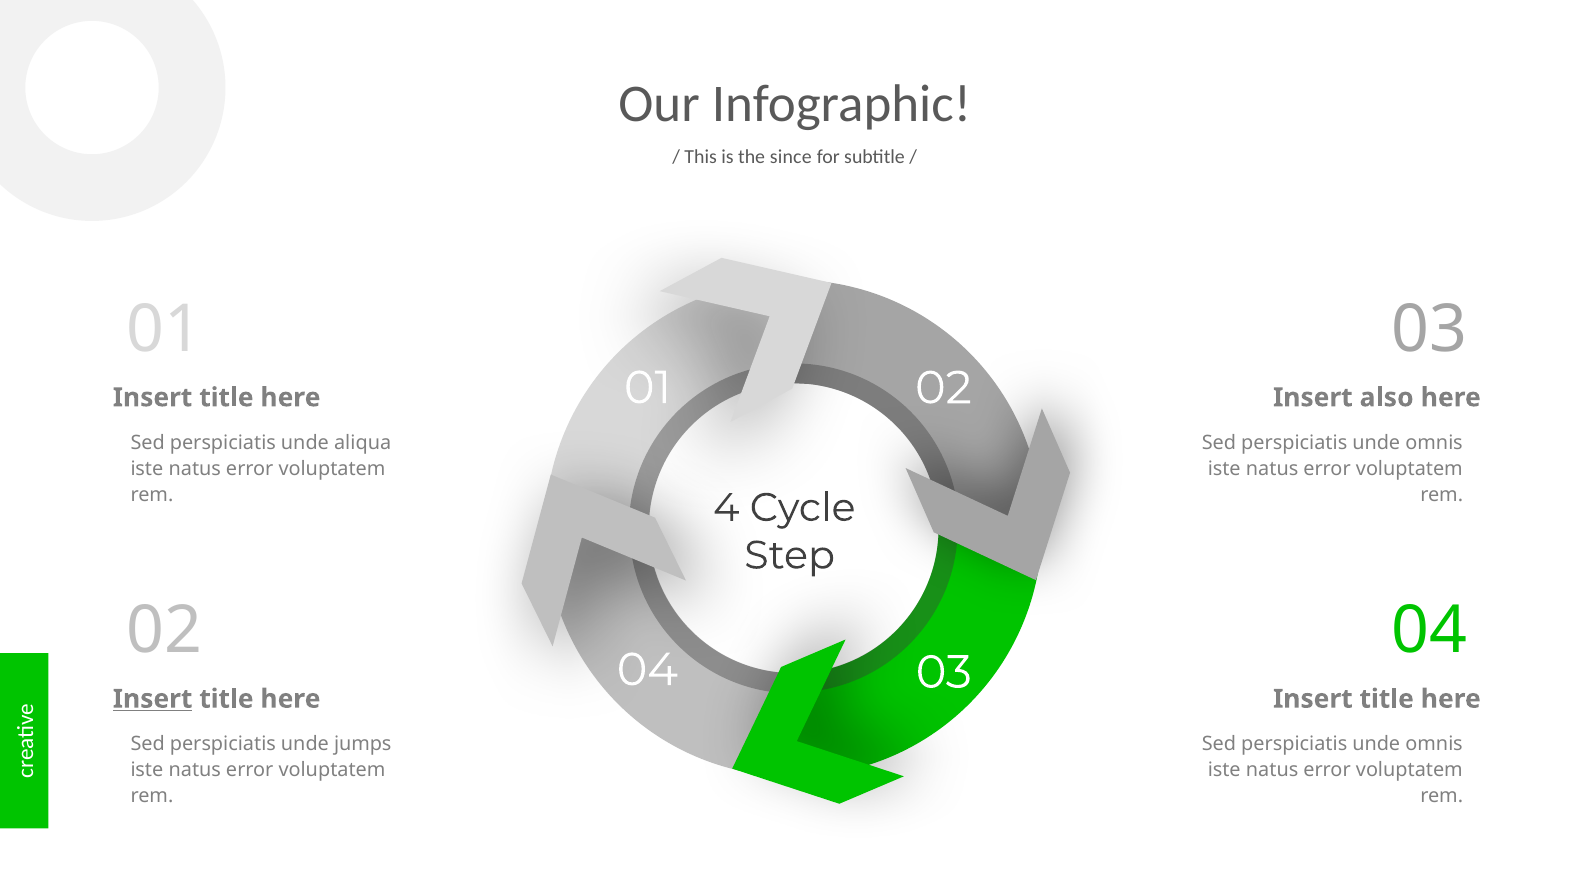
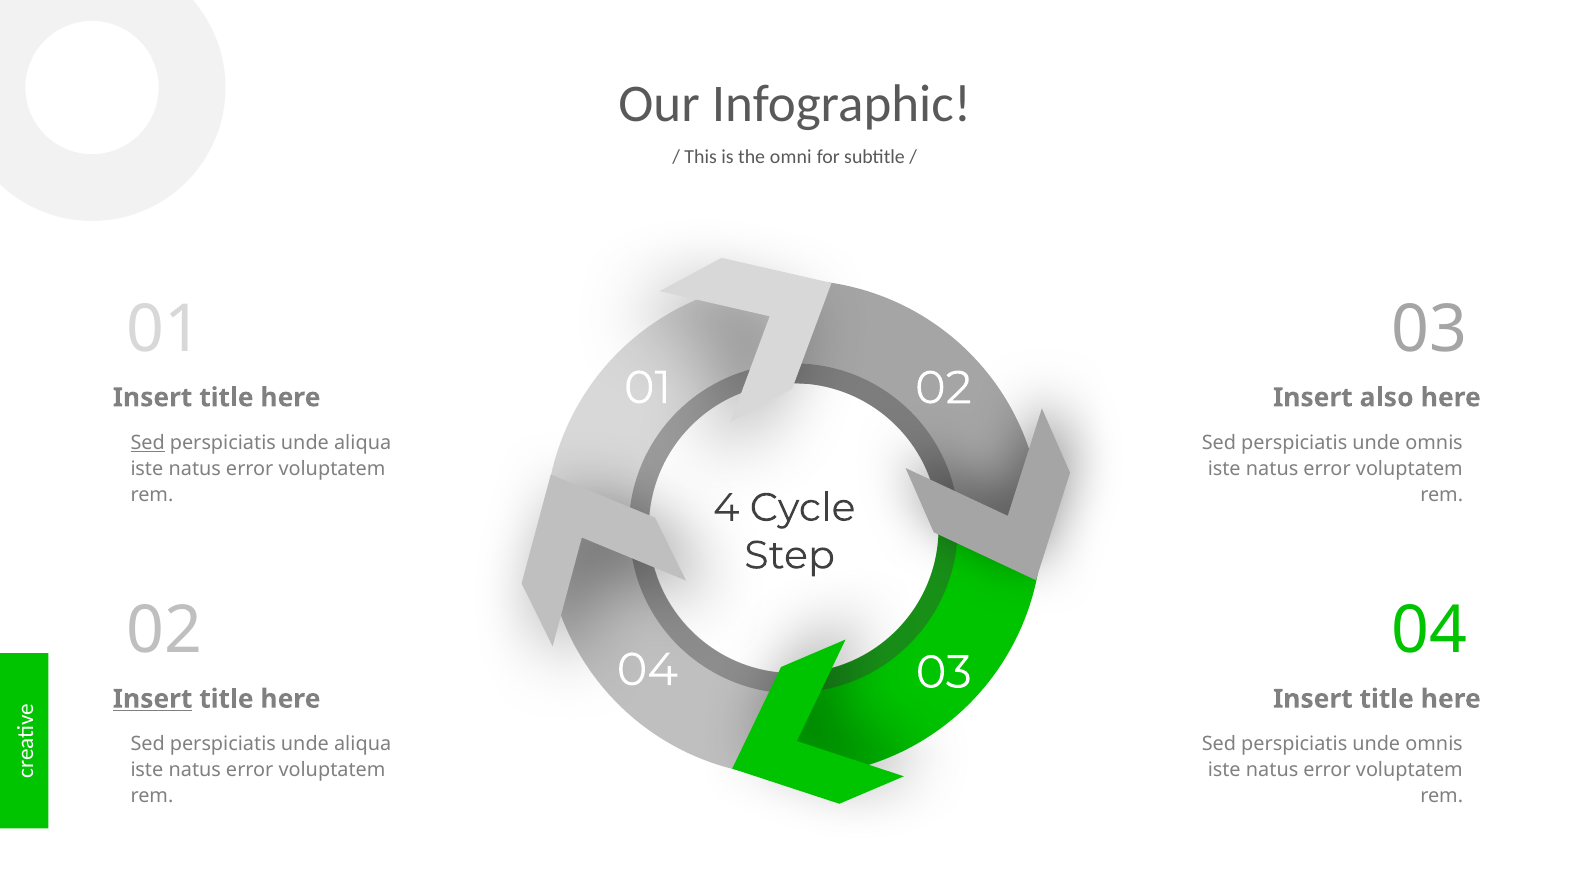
since: since -> omni (791, 157)
Sed underline: none -> present (148, 443)
jumps: jumps -> aliqua (363, 744)
